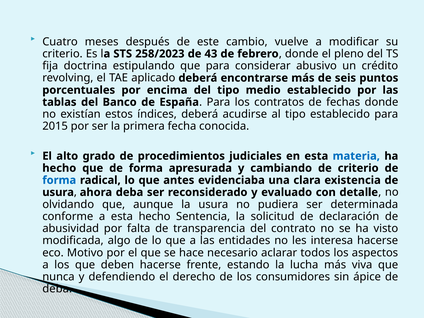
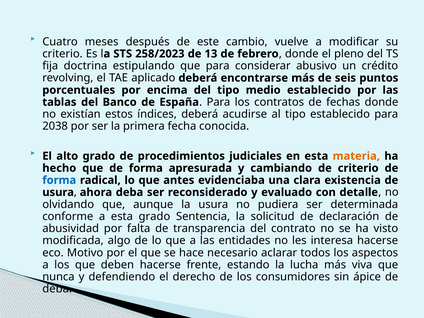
43: 43 -> 13 (211, 54)
2015: 2015 -> 2038 (55, 126)
materia colour: blue -> orange (356, 156)
esta hecho: hecho -> grado (154, 216)
